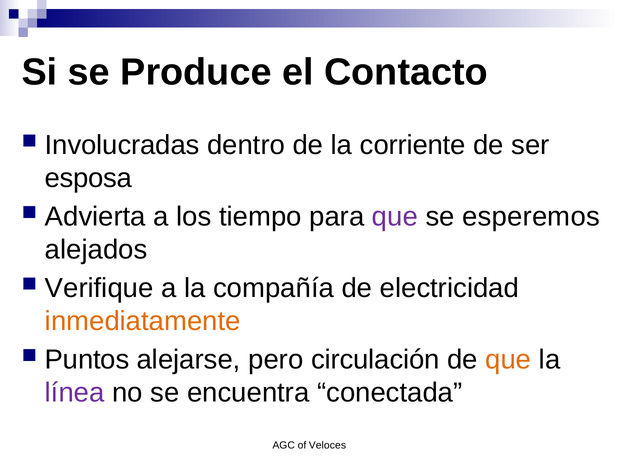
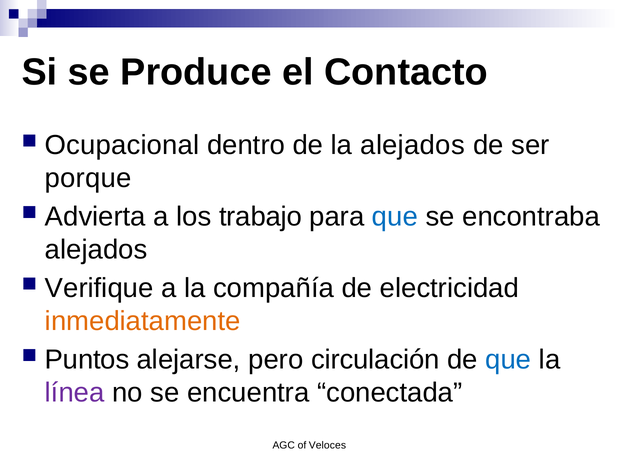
Involucradas: Involucradas -> Ocupacional (122, 145)
la corriente: corriente -> alejados (413, 145)
esposa: esposa -> porque (88, 178)
tiempo: tiempo -> trabajo (260, 217)
que colour: purple -> blue (395, 217)
esperemos: esperemos -> encontraba (531, 217)
que colour: orange -> blue (508, 360)
